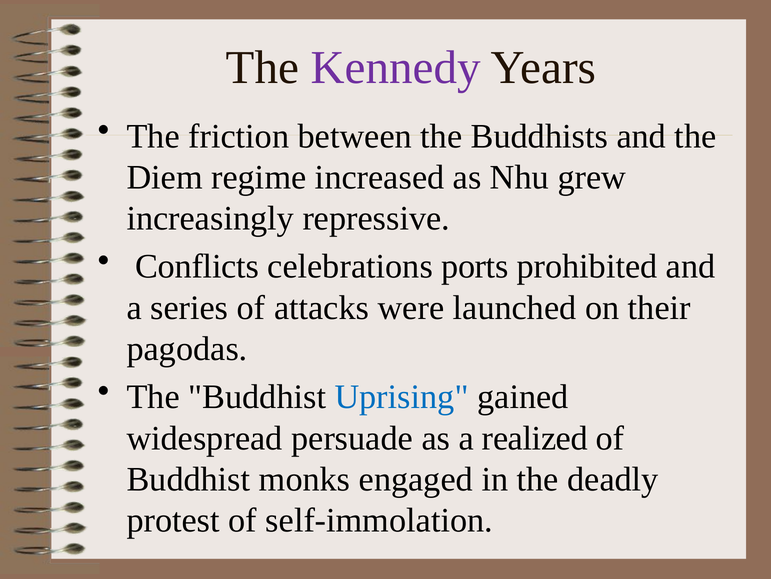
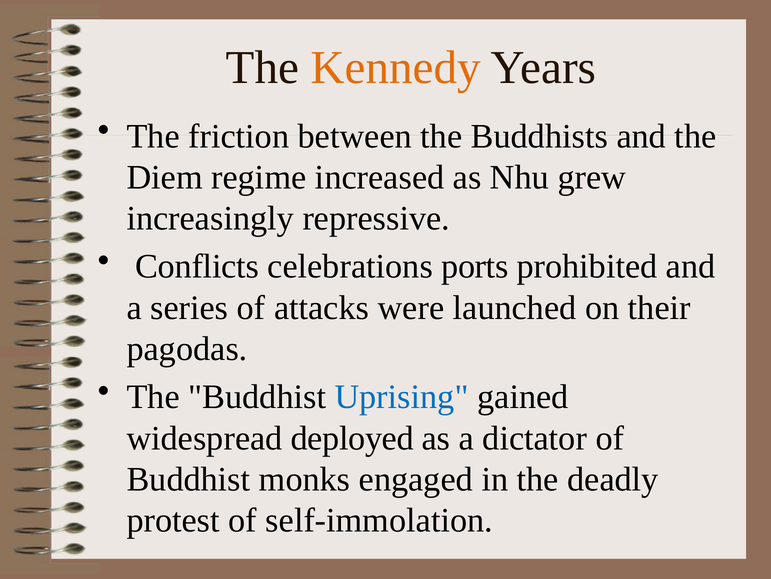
Kennedy colour: purple -> orange (396, 68)
persuade: persuade -> deployed (352, 438)
realized: realized -> dictator (535, 438)
